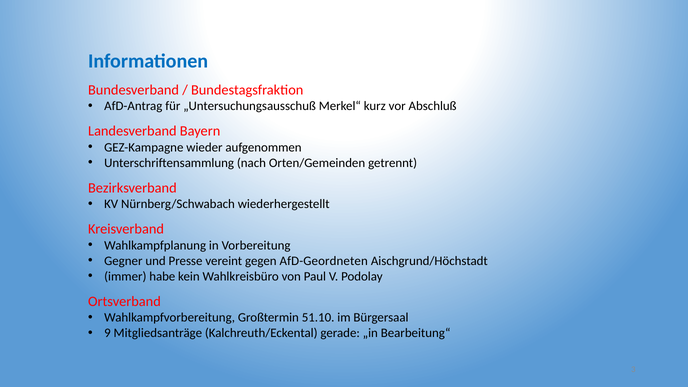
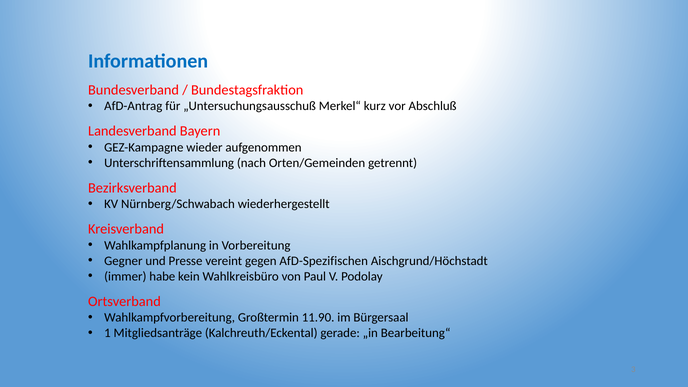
AfD-Geordneten: AfD-Geordneten -> AfD-Spezifischen (324, 261)
51.10: 51.10 -> 11.90 (318, 318)
9: 9 -> 1 (107, 333)
